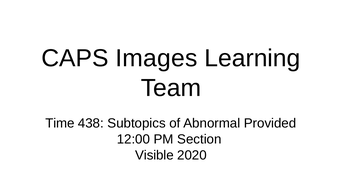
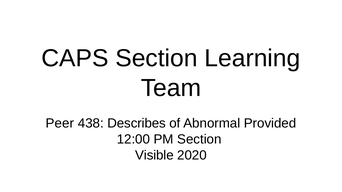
CAPS Images: Images -> Section (156, 58)
Time: Time -> Peer (60, 124)
Subtopics: Subtopics -> Describes (137, 124)
